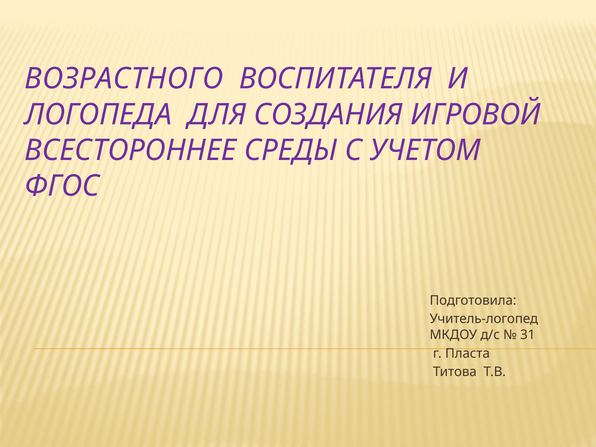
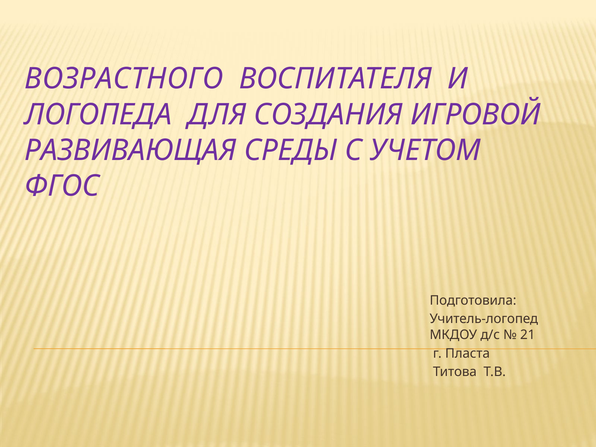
ВСЕСТОРОННЕЕ: ВСЕСТОРОННЕЕ -> РАЗВИВАЮЩАЯ (130, 150)
31: 31 -> 21 (528, 335)
